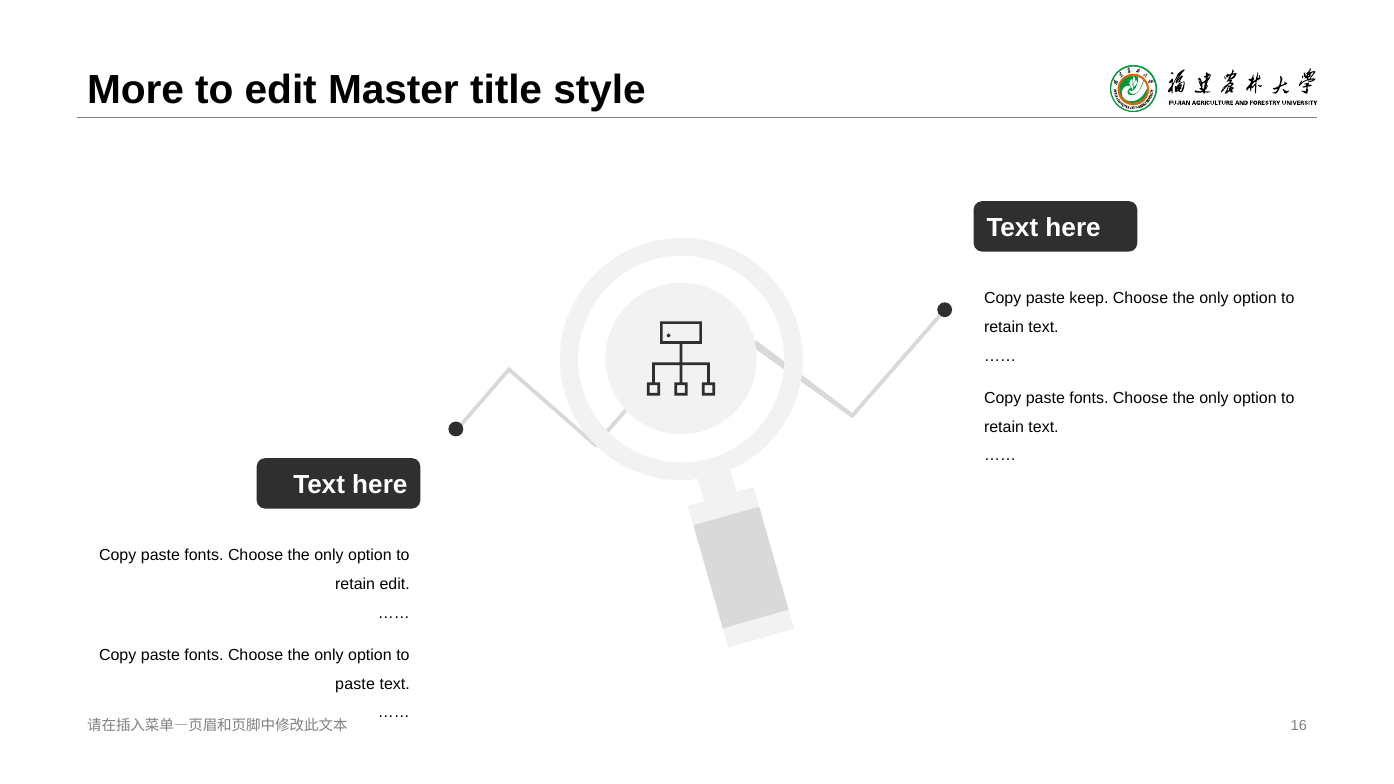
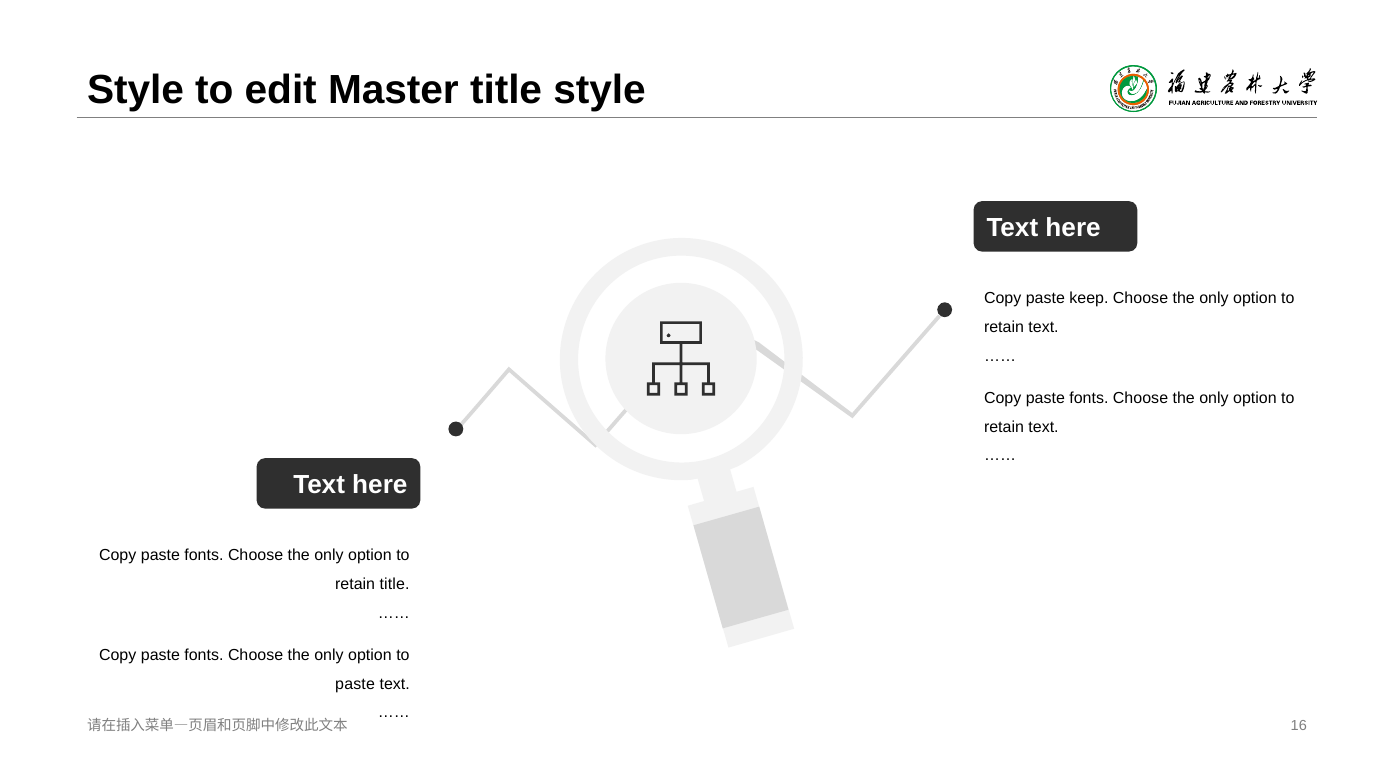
More: More -> Style (136, 90)
retain edit: edit -> title (395, 585)
